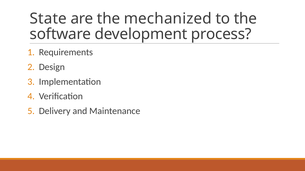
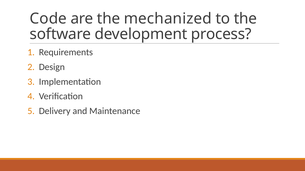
State: State -> Code (48, 19)
